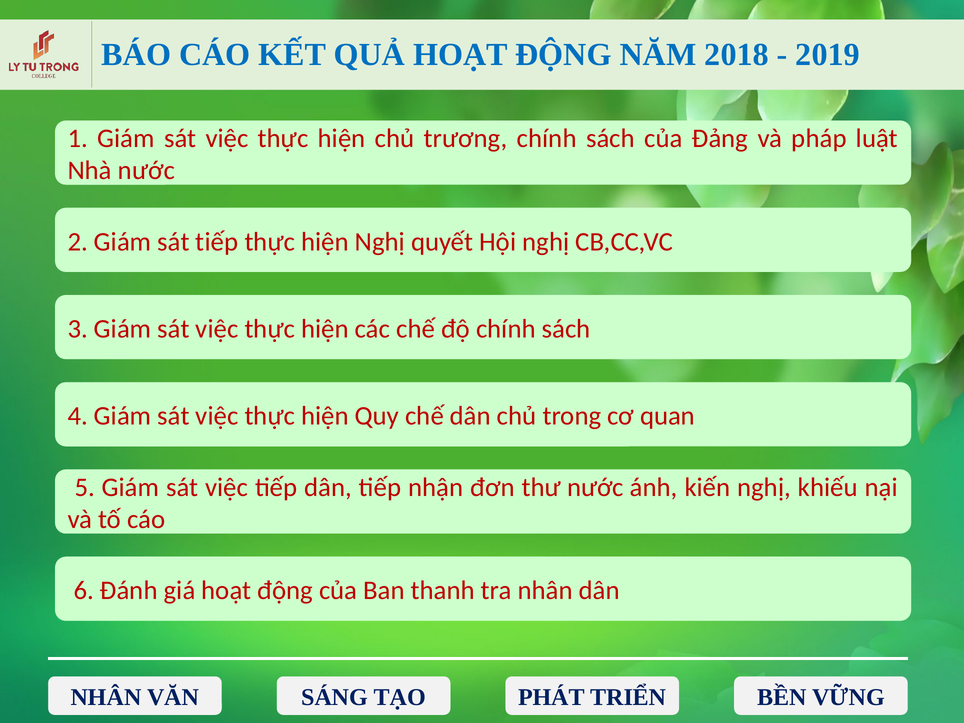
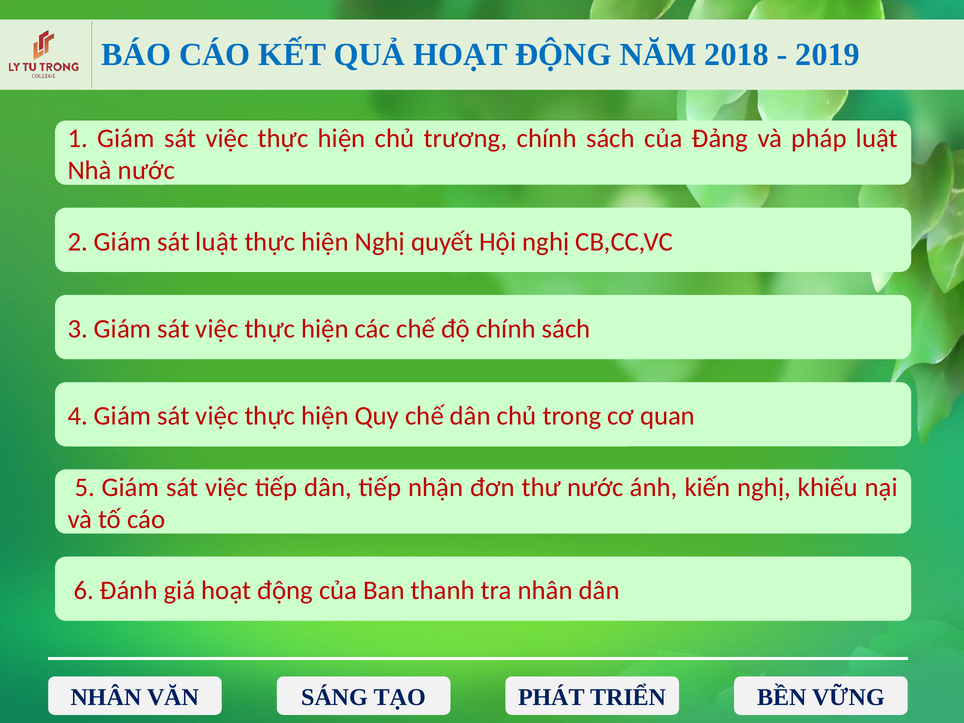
sát tiếp: tiếp -> luật (217, 242)
